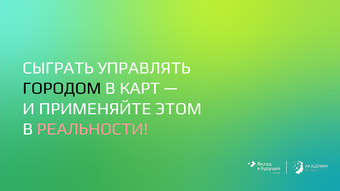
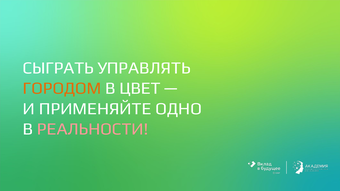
ГОРОДОМ colour: black -> orange (62, 88)
КАРТ: КАРТ -> ЦВЕТ (140, 88)
ЭТОМ: ЭТОМ -> ОДНО (179, 109)
